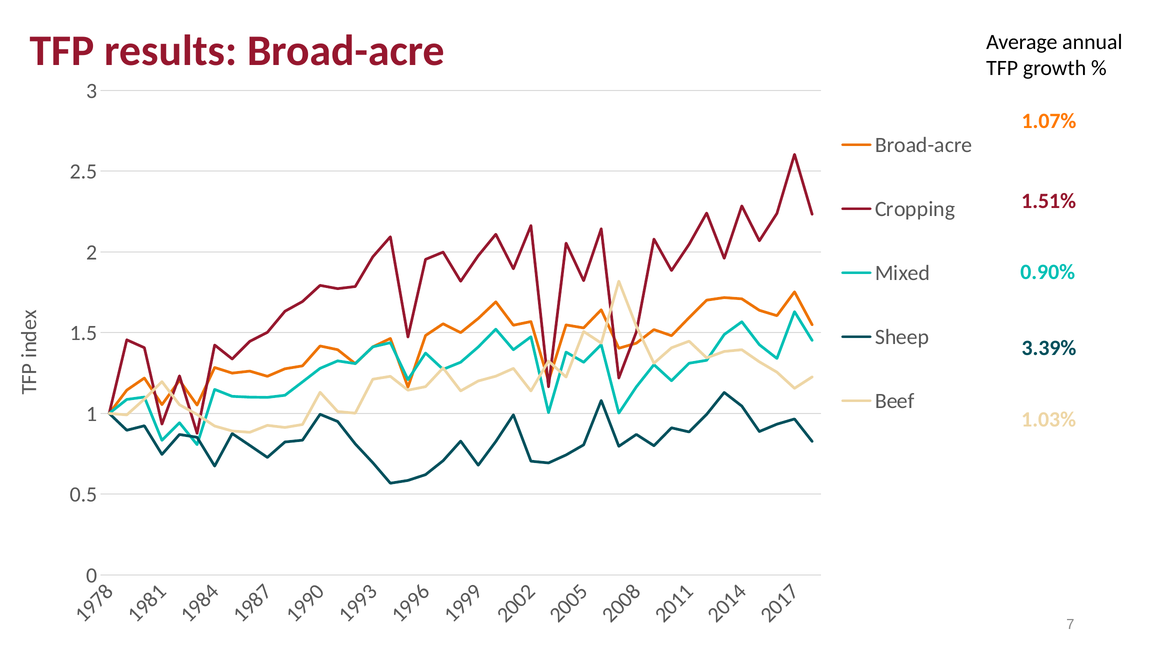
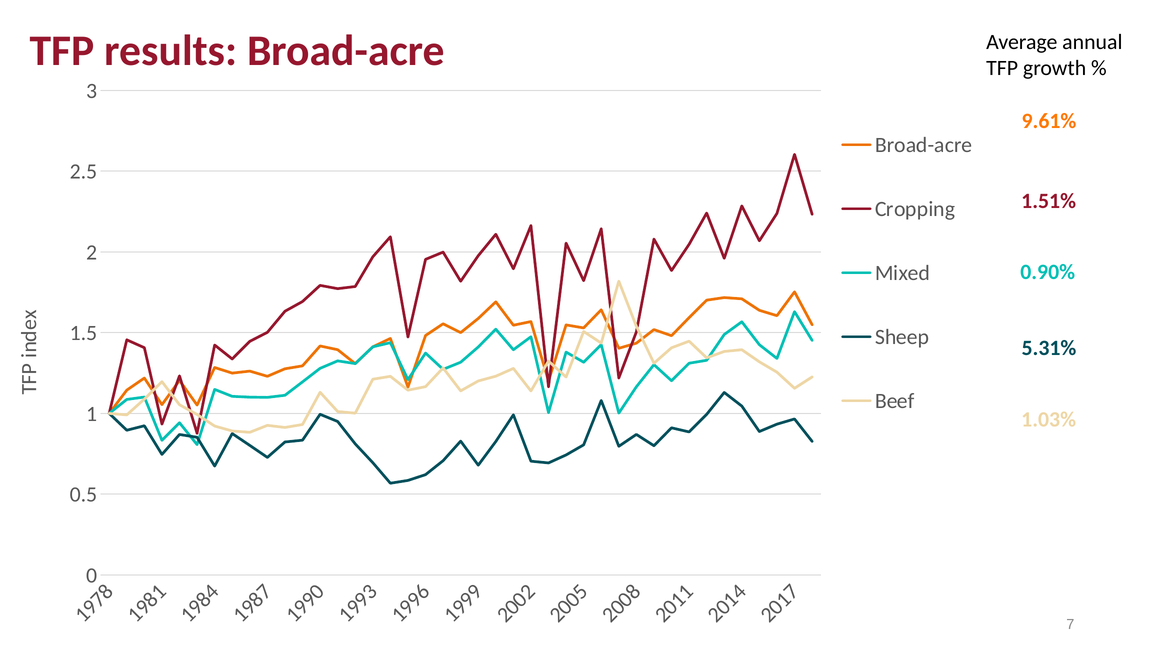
1.07%: 1.07% -> 9.61% (1049, 121)
3.39%: 3.39% -> 5.31% (1049, 348)
